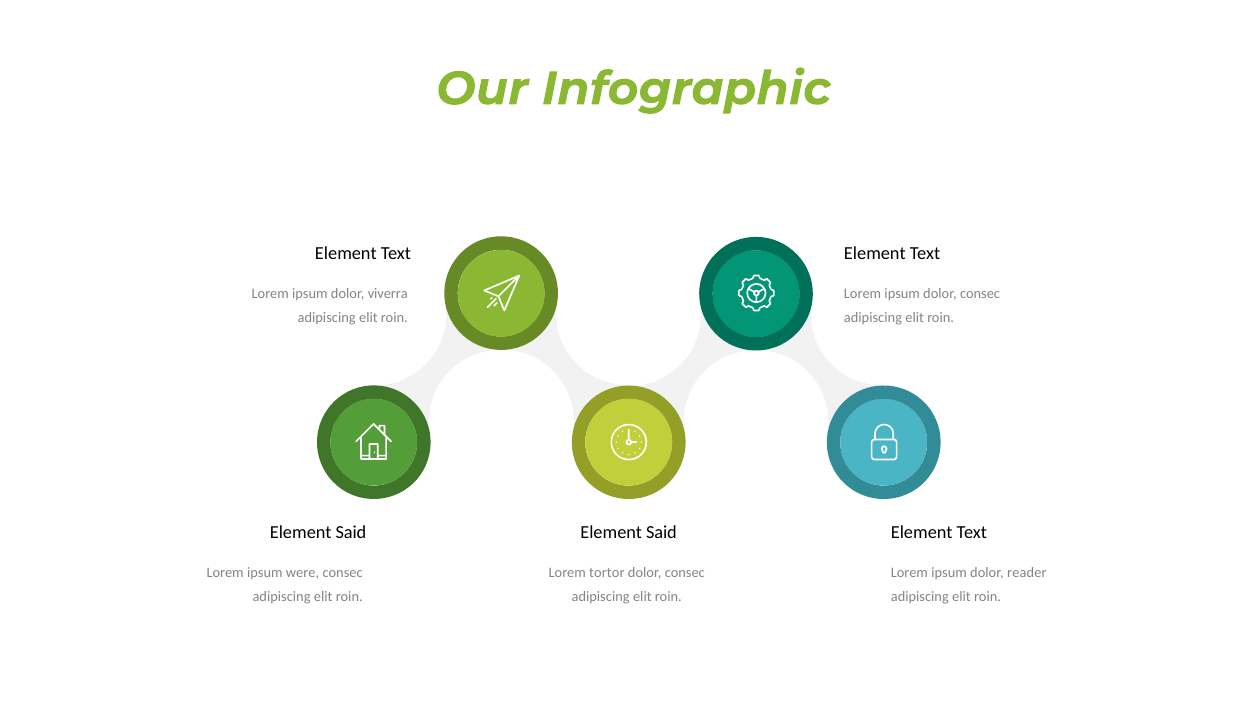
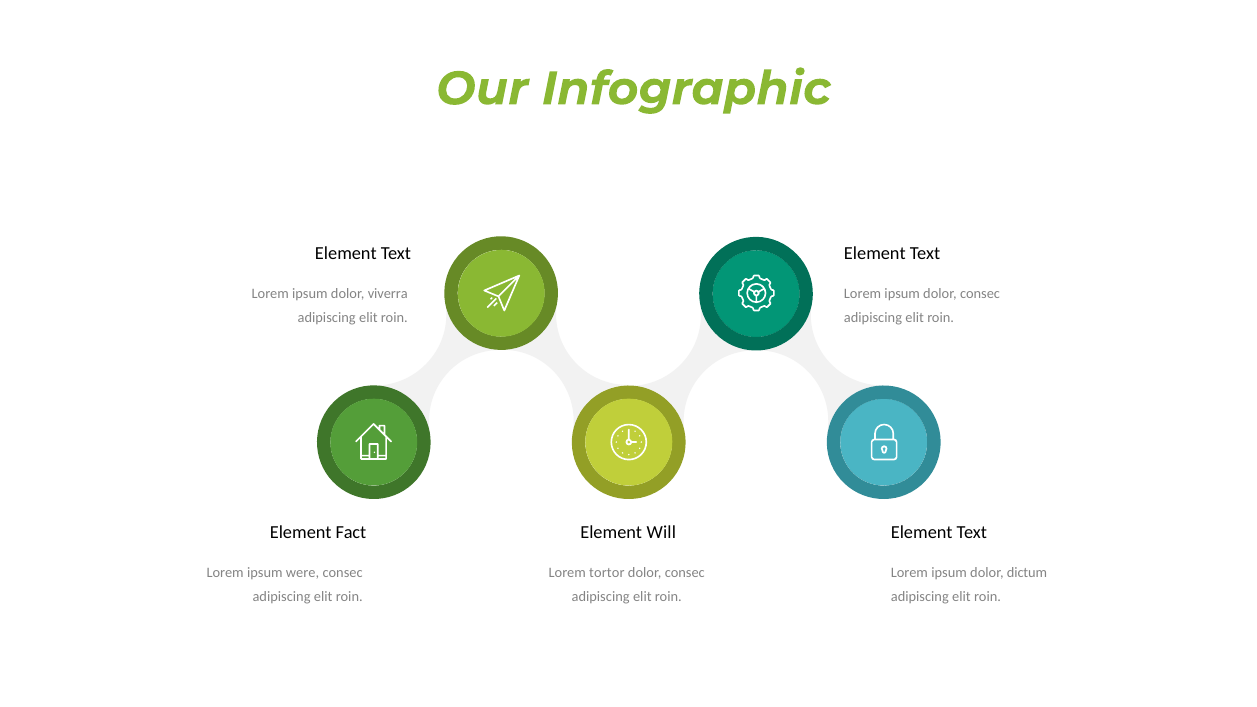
Said: Said -> Fact (351, 533)
Said: Said -> Will (661, 533)
reader: reader -> dictum (1027, 573)
